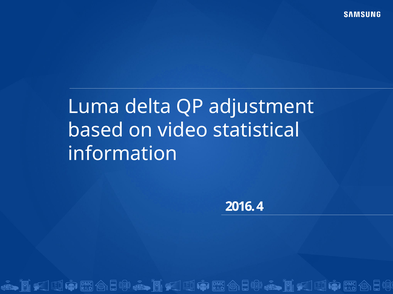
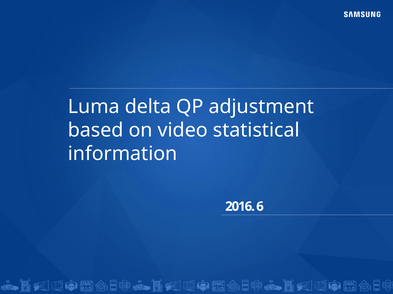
4: 4 -> 6 (260, 207)
